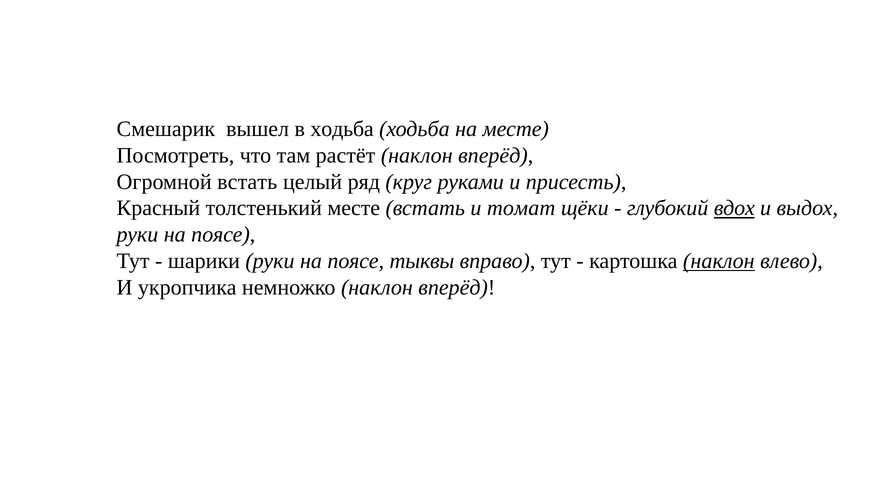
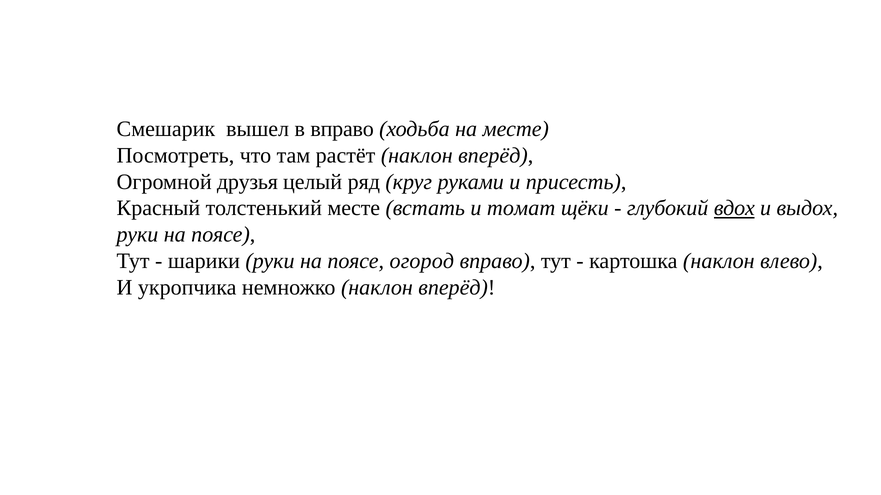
в ходьба: ходьба -> вправо (342, 129)
Огромной встать: встать -> друзья (247, 182)
тыквы: тыквы -> огород (422, 261)
наклон underline: present -> none (719, 261)
